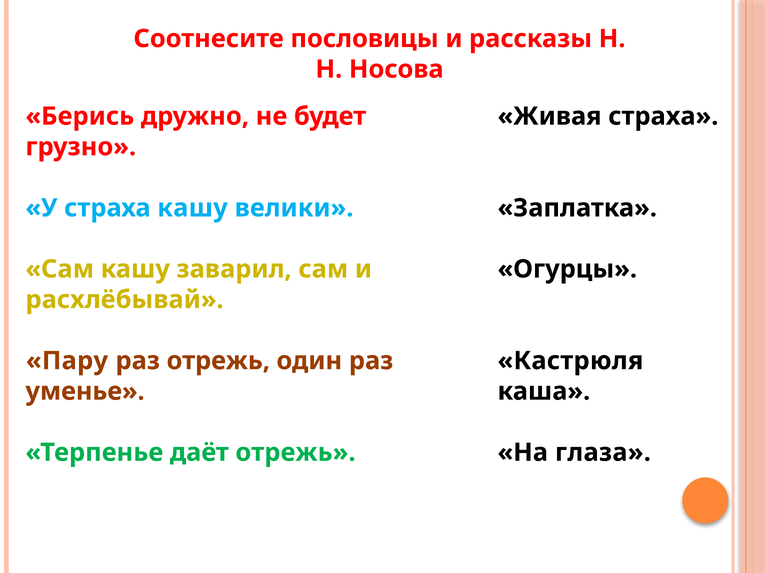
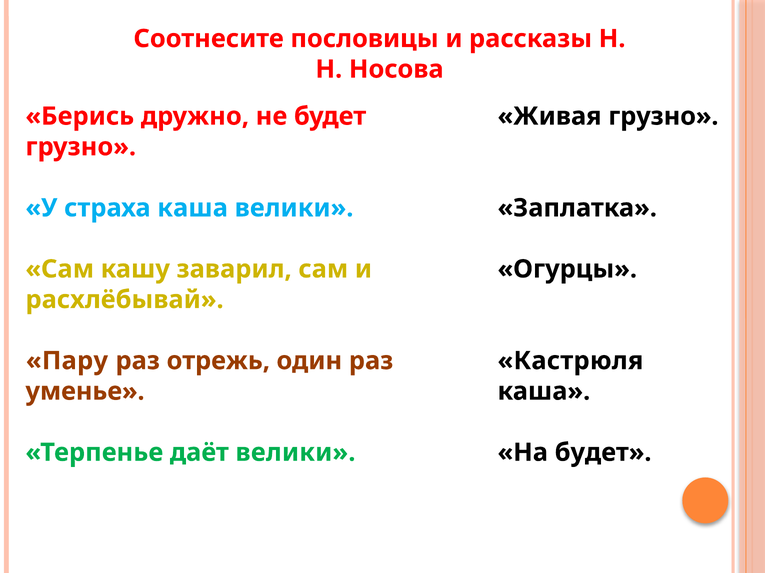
Живая страха: страха -> грузно (663, 116)
страха кашу: кашу -> каша (193, 208)
даёт отрежь: отрежь -> велики (295, 453)
На глаза: глаза -> будет (603, 453)
